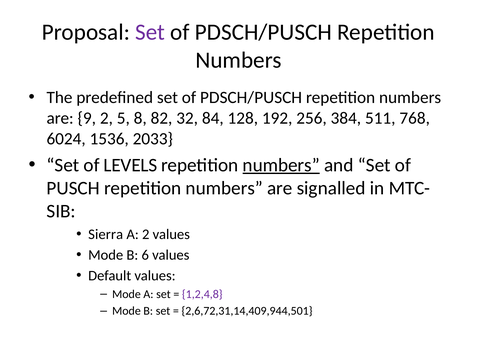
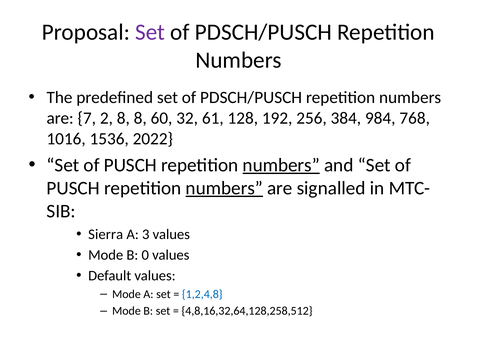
9: 9 -> 7 (87, 118)
2 5: 5 -> 8 (123, 118)
82: 82 -> 60 (161, 118)
84: 84 -> 61 (213, 118)
511: 511 -> 984 (380, 118)
6024: 6024 -> 1016 (66, 139)
2033: 2033 -> 2022 (153, 139)
LEVELS: LEVELS -> PUSCH (130, 165)
numbers underline: none -> present (224, 188)
A 2: 2 -> 3 (146, 234)
6: 6 -> 0 (145, 255)
1,2,4,8 colour: purple -> blue (202, 294)
2,6,72,31,14,409,944,501: 2,6,72,31,14,409,944,501 -> 4,8,16,32,64,128,258,512 (247, 311)
